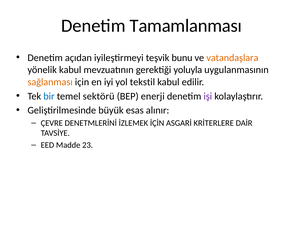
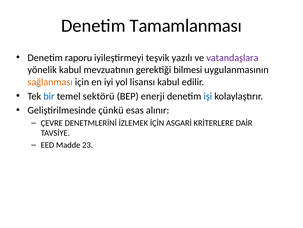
açıdan: açıdan -> raporu (78, 57)
bunu: bunu -> yazılı (182, 57)
vatandaşlara colour: orange -> purple (232, 57)
yoluyla: yoluyla -> bilmesi (188, 70)
tekstil: tekstil -> lisansı (142, 82)
işi colour: purple -> blue (208, 96)
büyük: büyük -> çünkü (111, 110)
